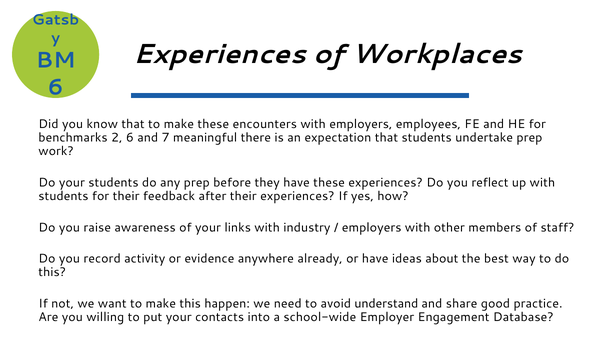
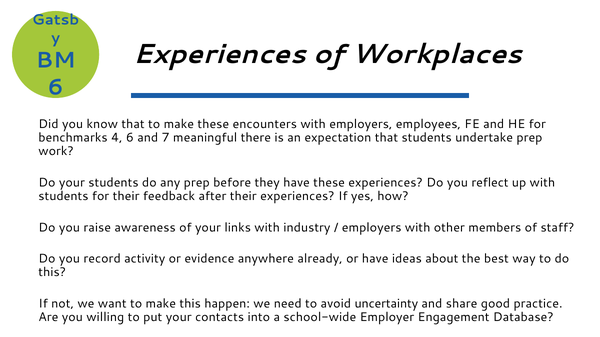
2: 2 -> 4 (117, 138)
understand: understand -> uncertainty (386, 304)
